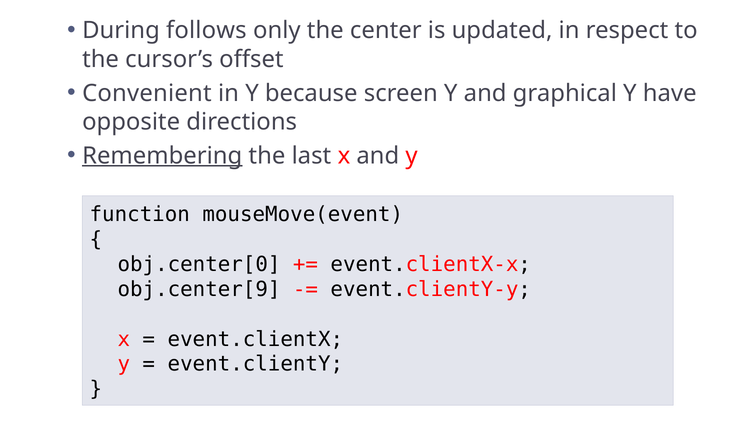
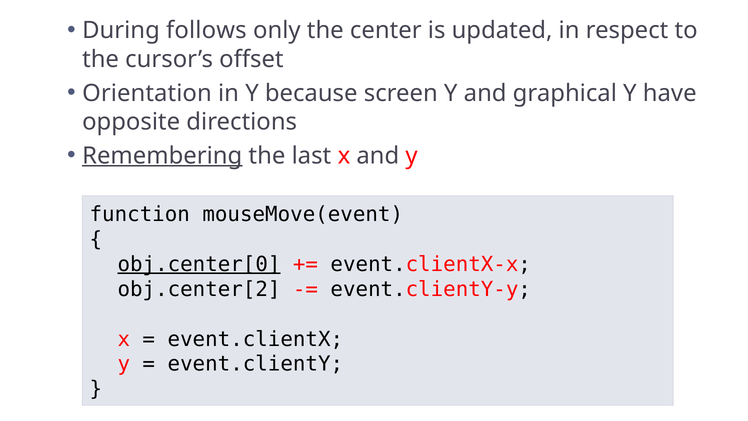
Convenient: Convenient -> Orientation (147, 93)
obj.center[0 underline: none -> present (199, 264)
obj.center[9: obj.center[9 -> obj.center[2 (199, 289)
